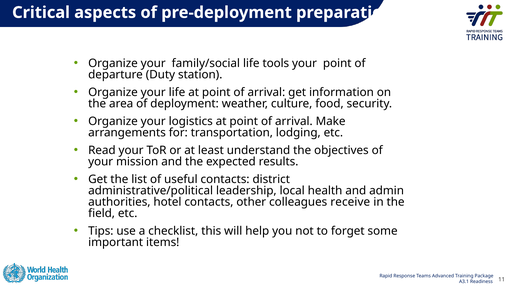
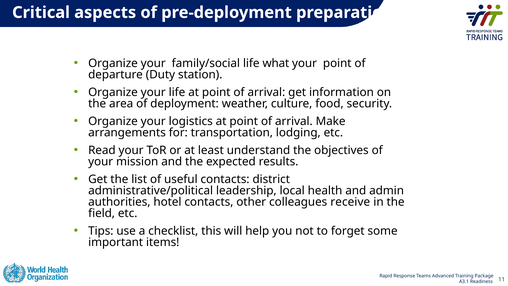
tools: tools -> what (276, 63)
